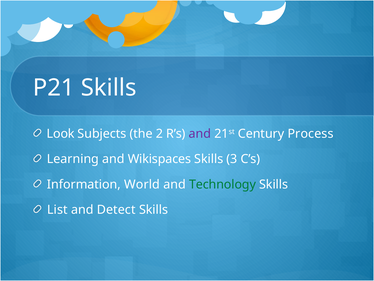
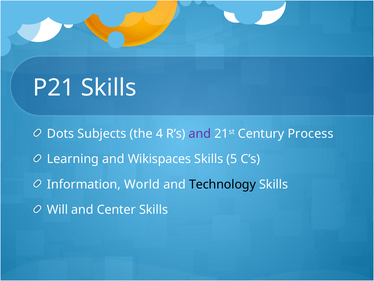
Look: Look -> Dots (61, 133)
2: 2 -> 4 (159, 133)
3: 3 -> 5 (232, 159)
Technology colour: green -> black (222, 184)
List: List -> Will (57, 209)
Detect: Detect -> Center (116, 209)
